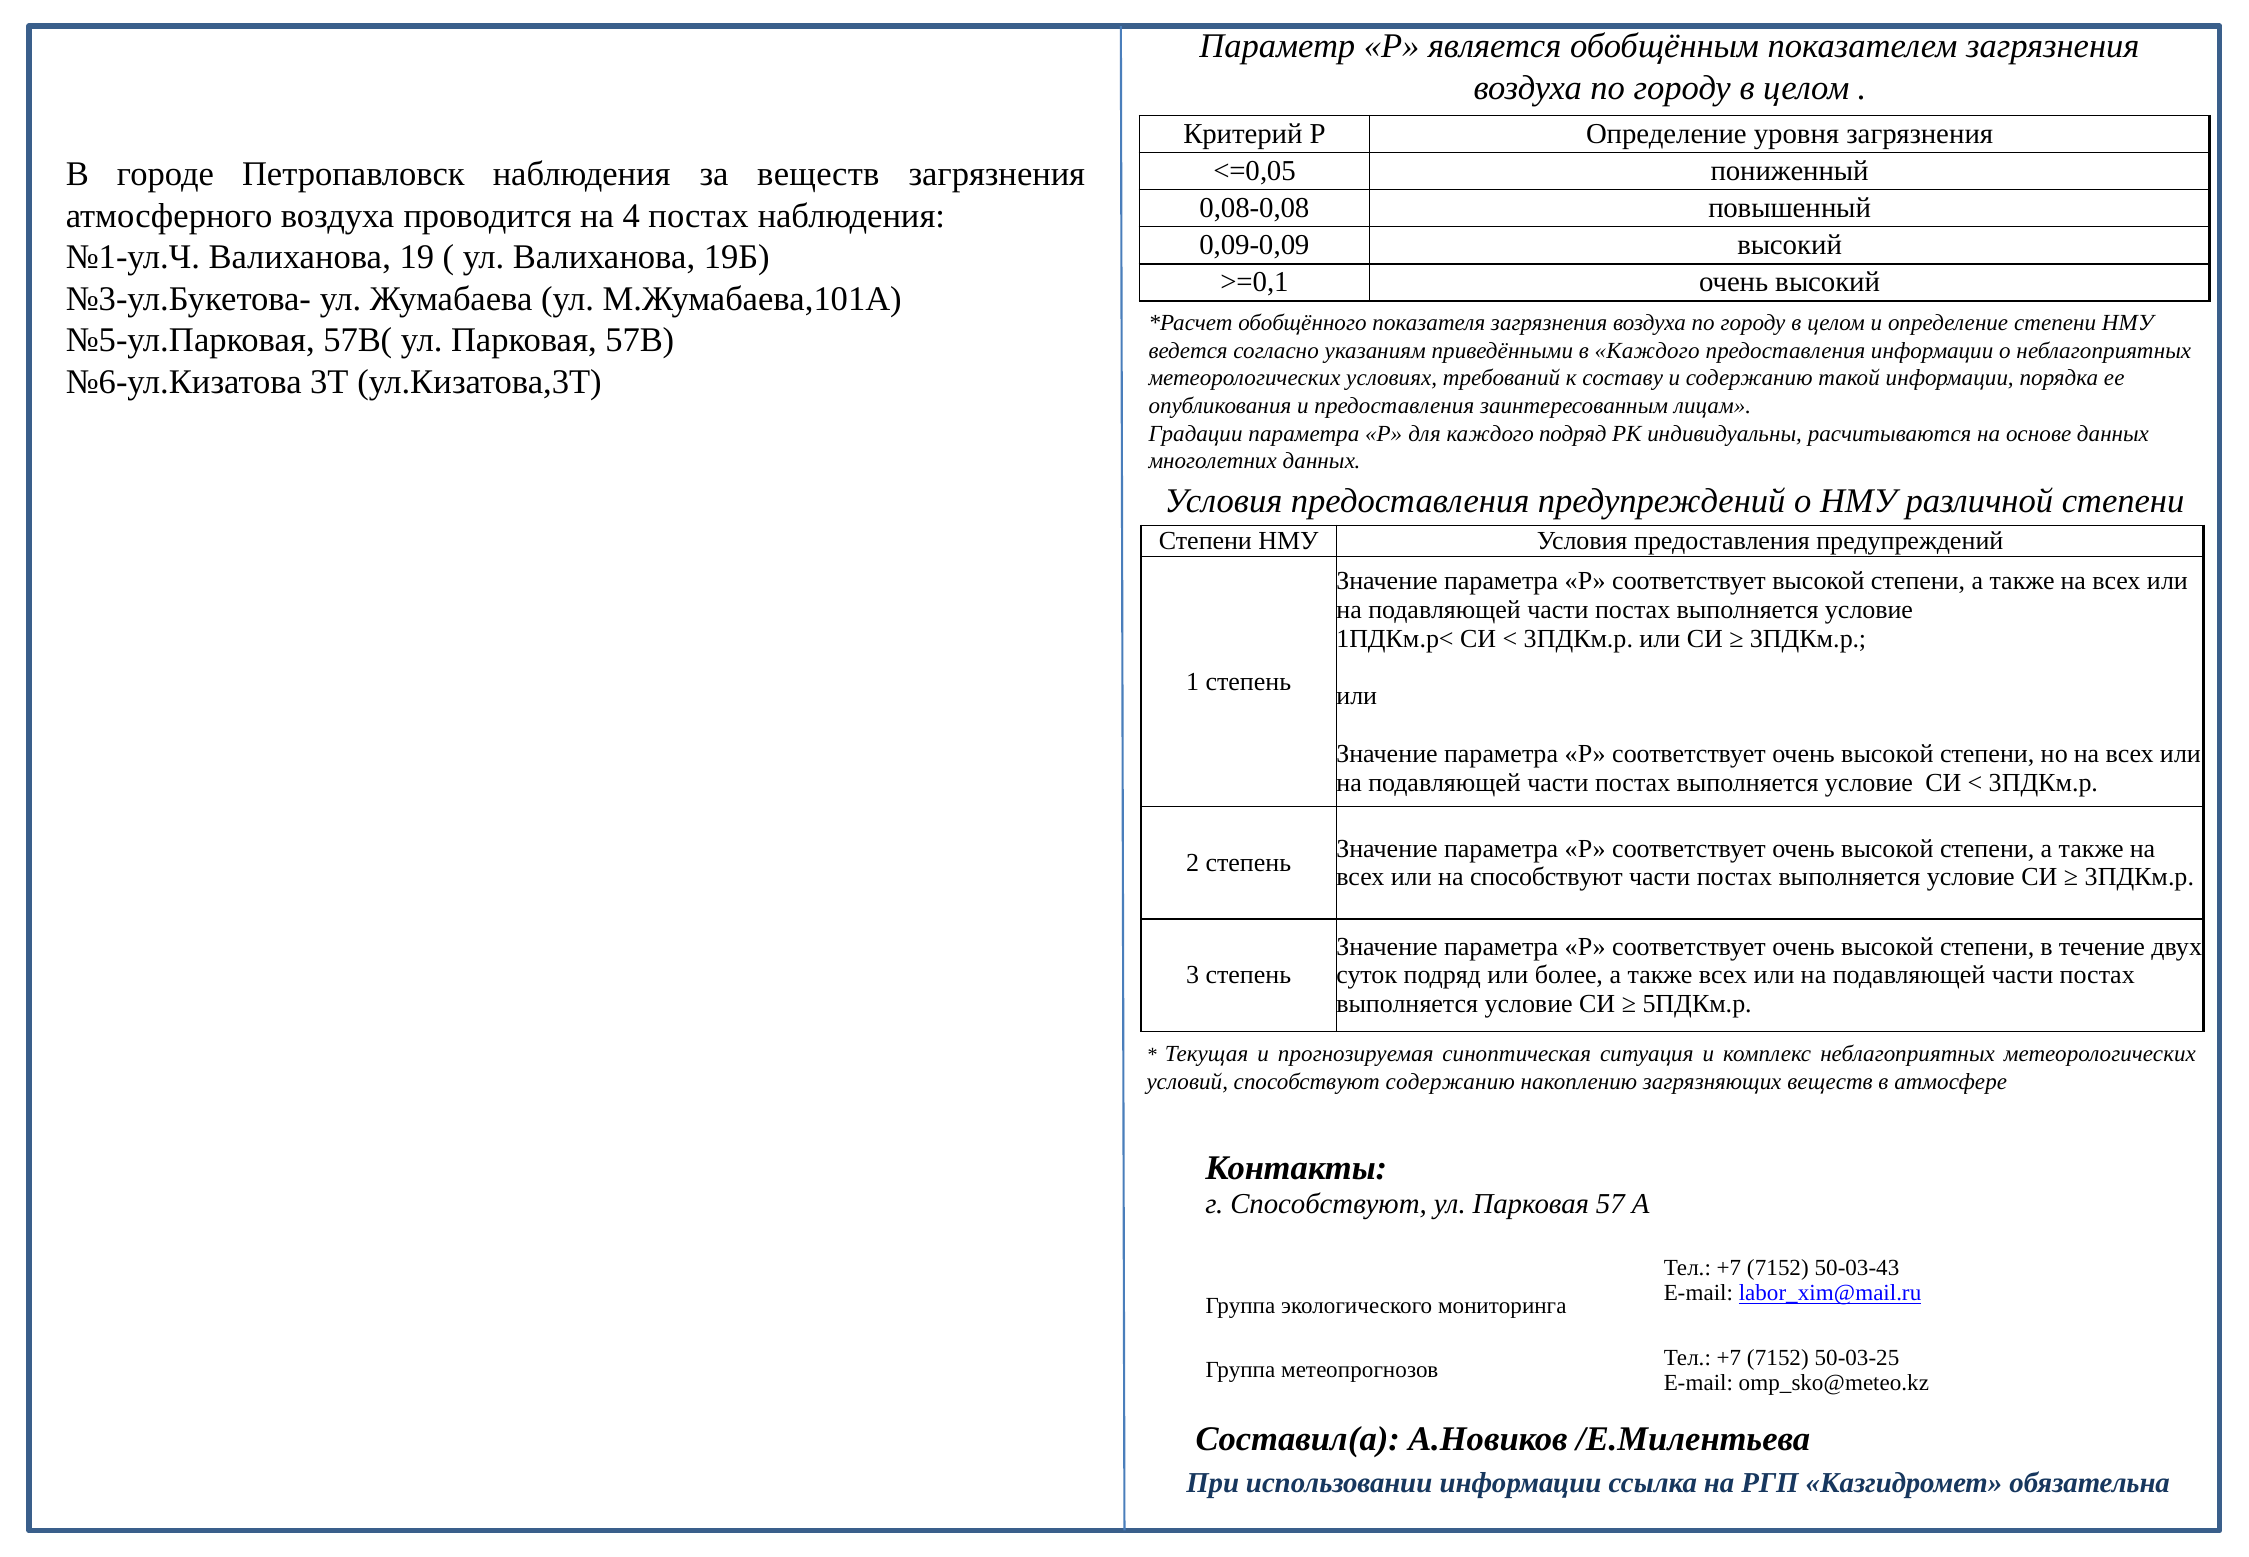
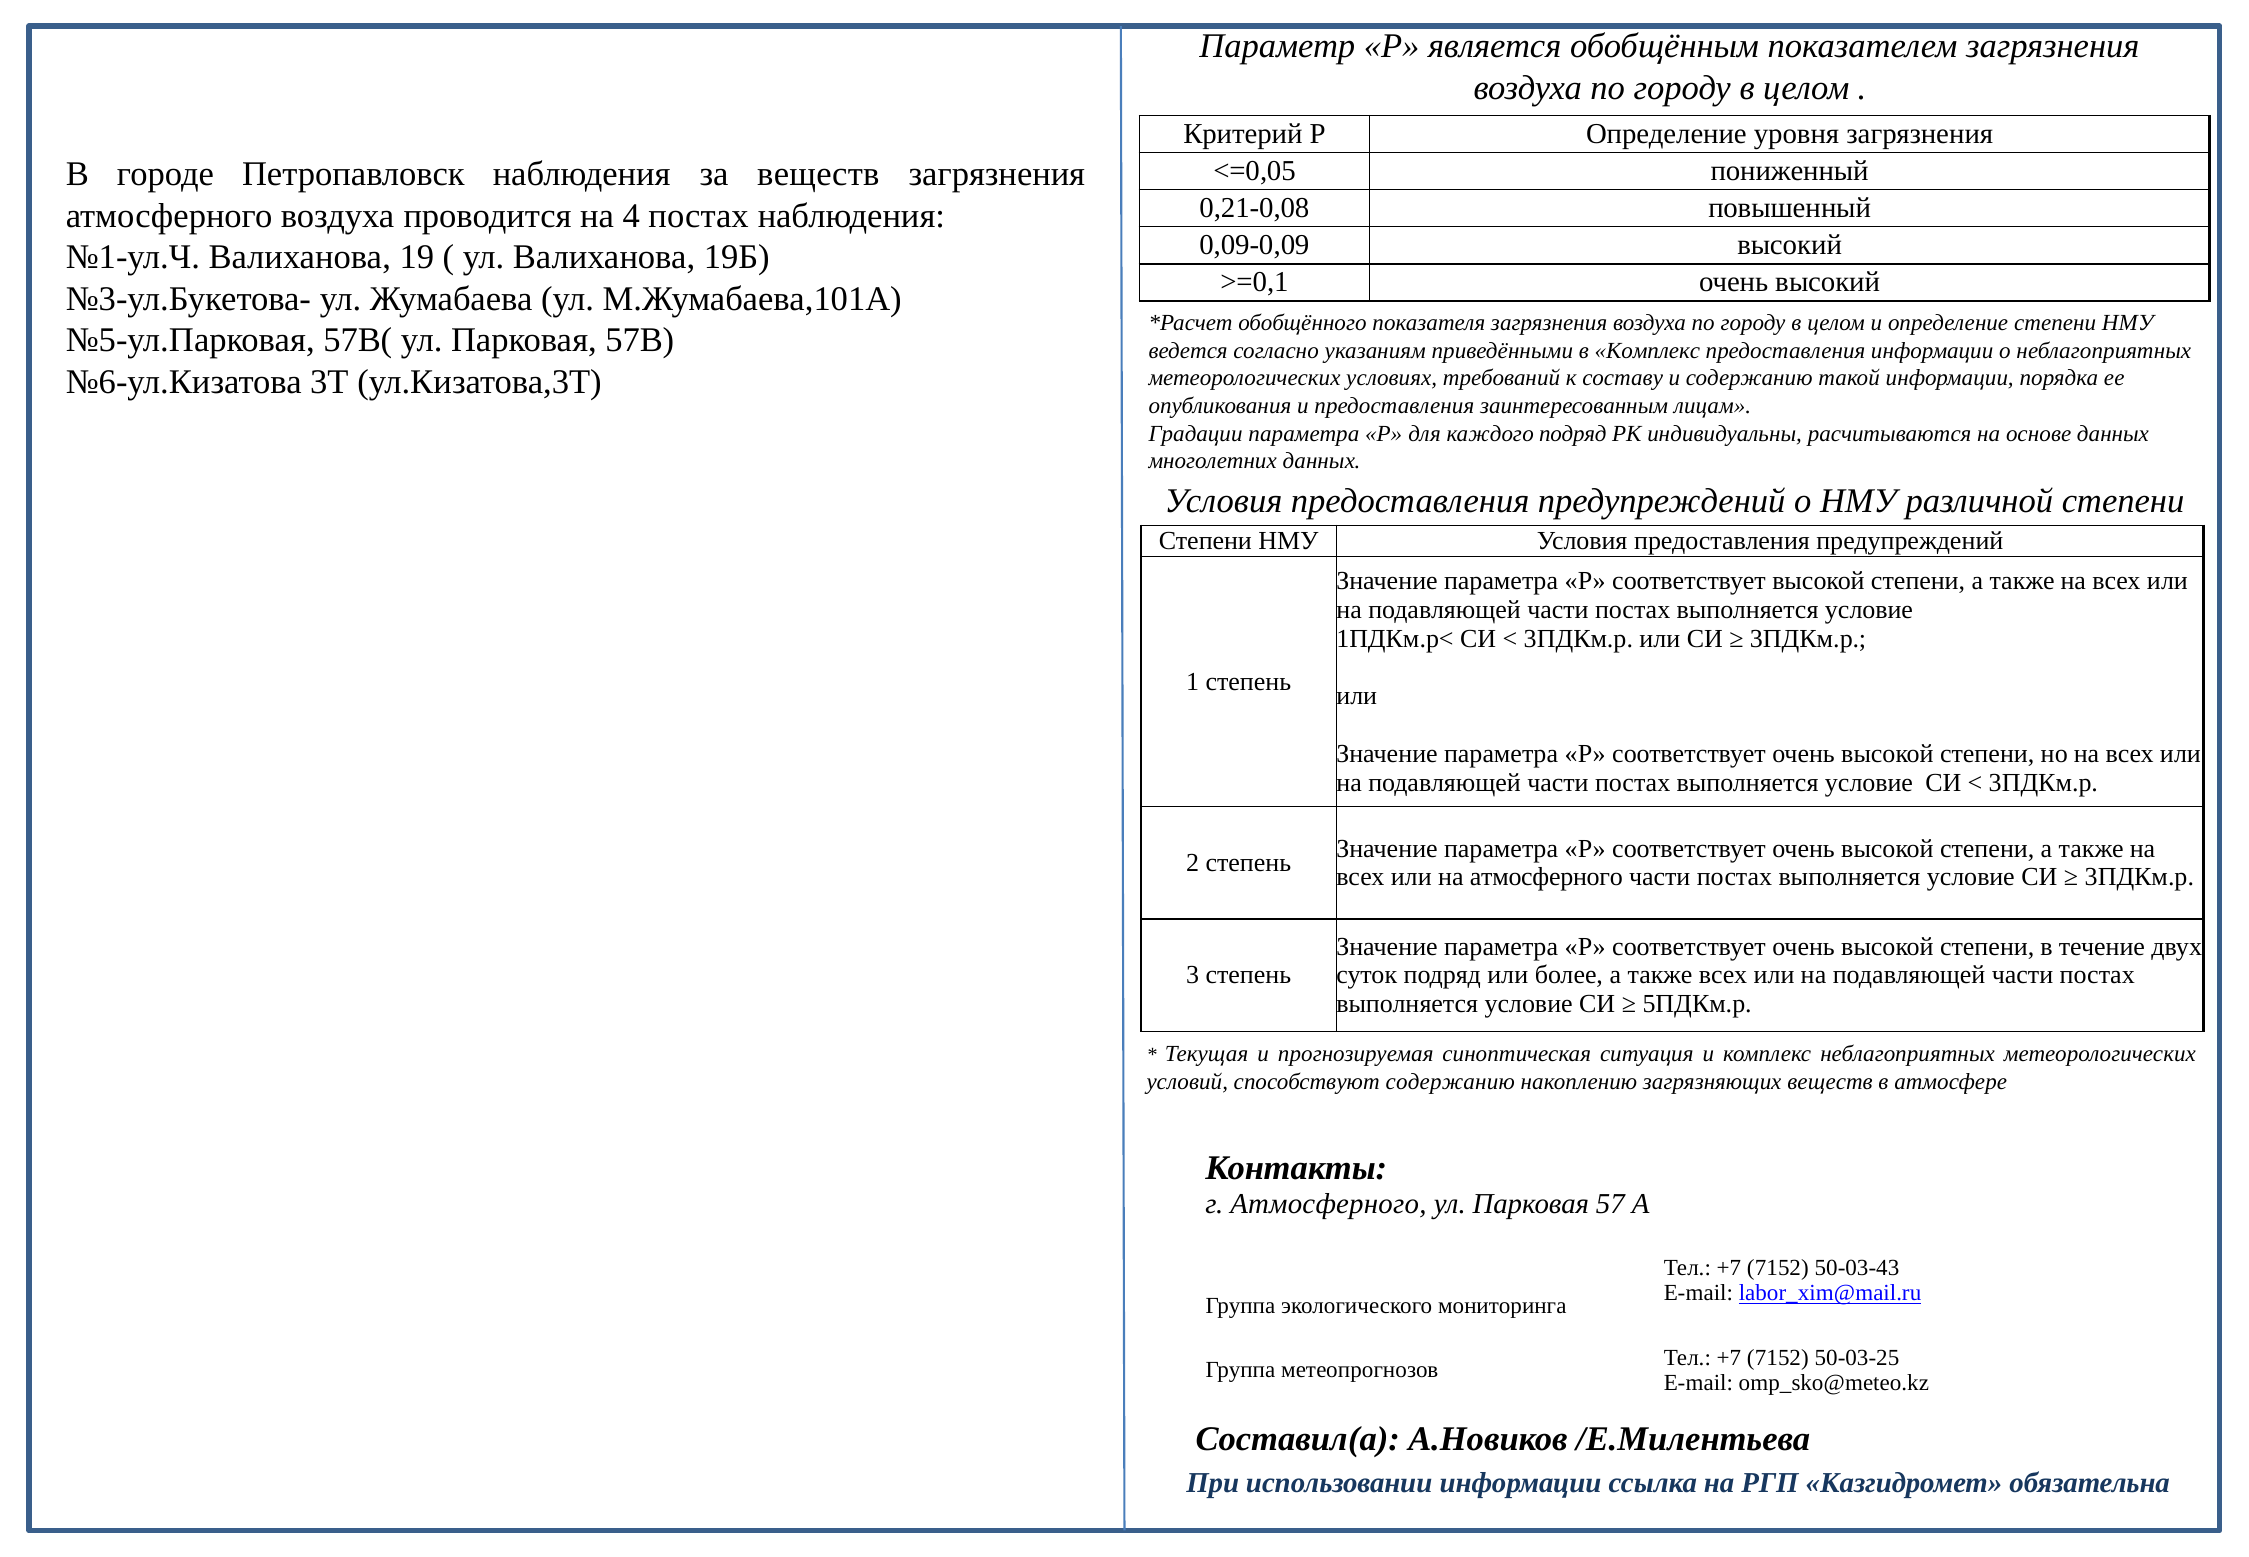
0,08-0,08: 0,08-0,08 -> 0,21-0,08 (1254, 208)
в Каждого: Каждого -> Комплекс (1647, 351)
на способствуют: способствуют -> атмосферного (1546, 877)
г Способствуют: Способствуют -> Атмосферного (1328, 1204)
